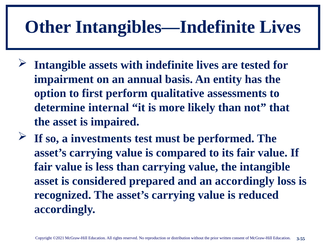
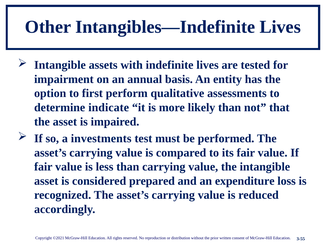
internal: internal -> indicate (109, 107)
an accordingly: accordingly -> expenditure (245, 181)
